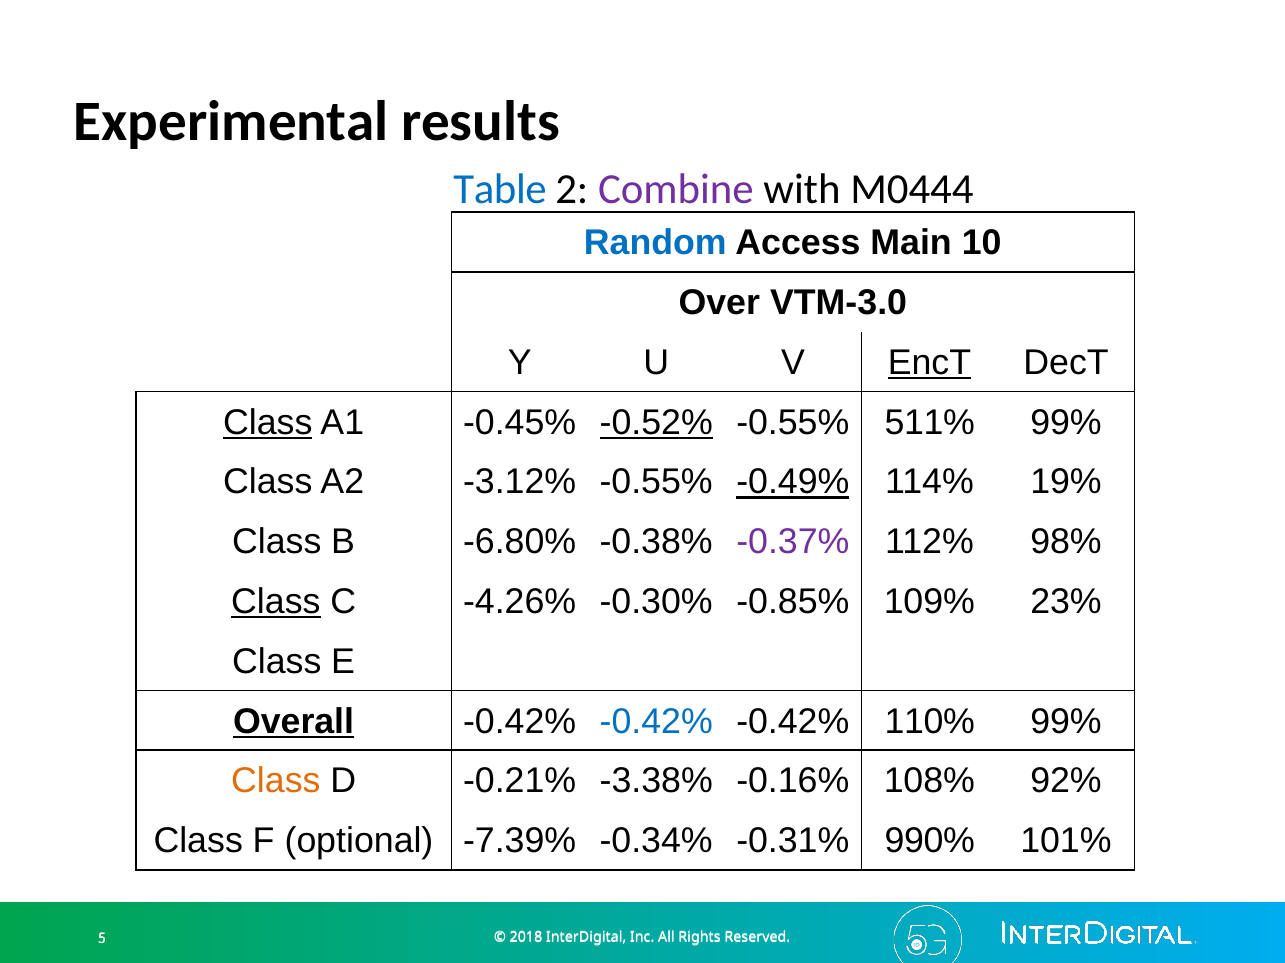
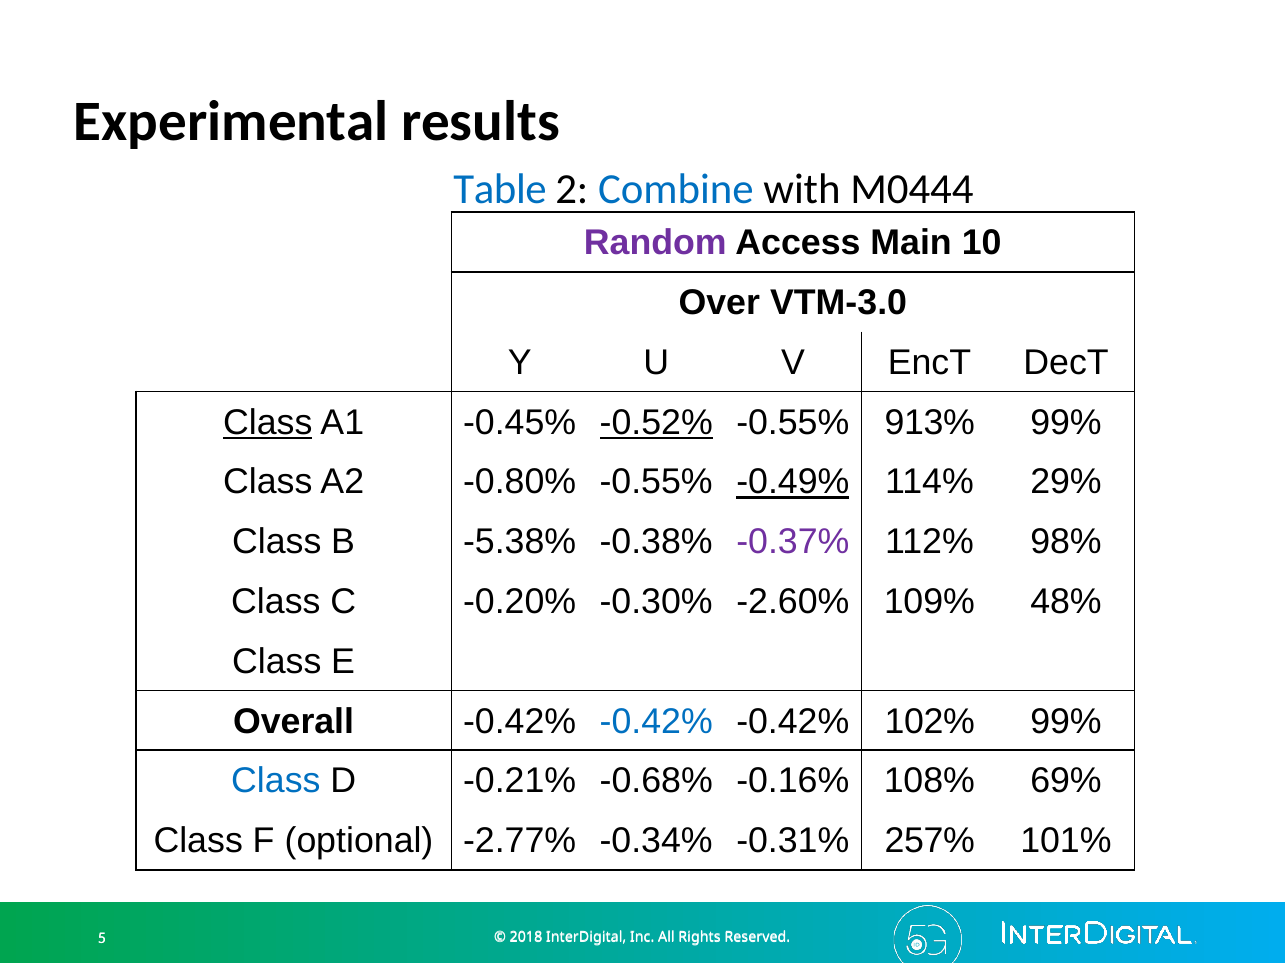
Combine colour: purple -> blue (676, 190)
Random colour: blue -> purple (655, 243)
EncT underline: present -> none (929, 363)
511%: 511% -> 913% (930, 423)
-3.12%: -3.12% -> -0.80% (520, 483)
19%: 19% -> 29% (1066, 483)
-6.80%: -6.80% -> -5.38% (520, 542)
Class underline: present -> none (276, 602)
-4.26%: -4.26% -> -0.20% (520, 602)
-0.85%: -0.85% -> -2.60% (793, 602)
23%: 23% -> 48% (1066, 602)
Overall underline: present -> none (294, 722)
110%: 110% -> 102% (930, 722)
Class colour: orange -> blue (276, 782)
-3.38%: -3.38% -> -0.68% (656, 782)
92%: 92% -> 69% (1066, 782)
-7.39%: -7.39% -> -2.77% (520, 842)
990%: 990% -> 257% (930, 842)
